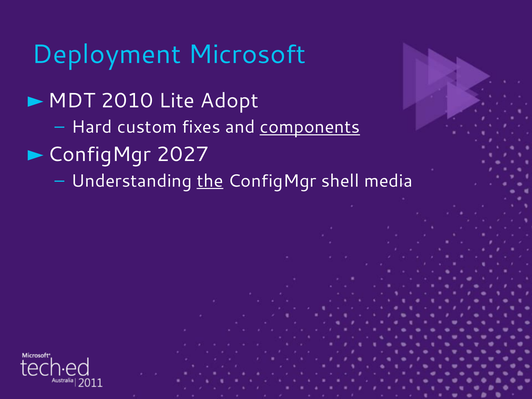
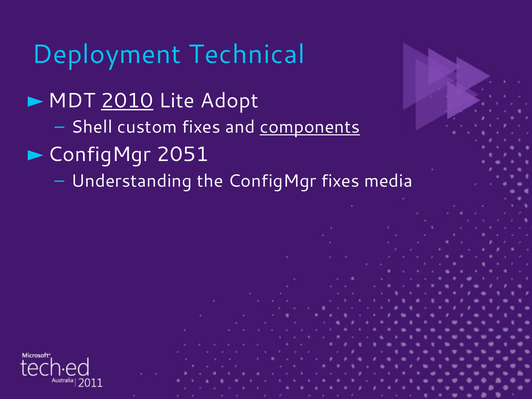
Microsoft: Microsoft -> Technical (247, 54)
2010 underline: none -> present (127, 101)
Hard: Hard -> Shell (92, 127)
2027: 2027 -> 2051 (183, 154)
the underline: present -> none (210, 181)
ConfigMgr shell: shell -> fixes (340, 181)
